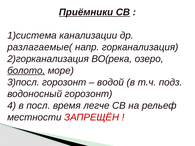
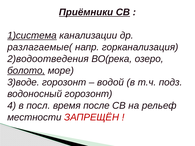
1)система underline: none -> present (32, 36)
2)горканализация: 2)горканализация -> 2)водоотведения (48, 59)
3)посл: 3)посл -> 3)воде (23, 82)
легче: легче -> после (97, 106)
